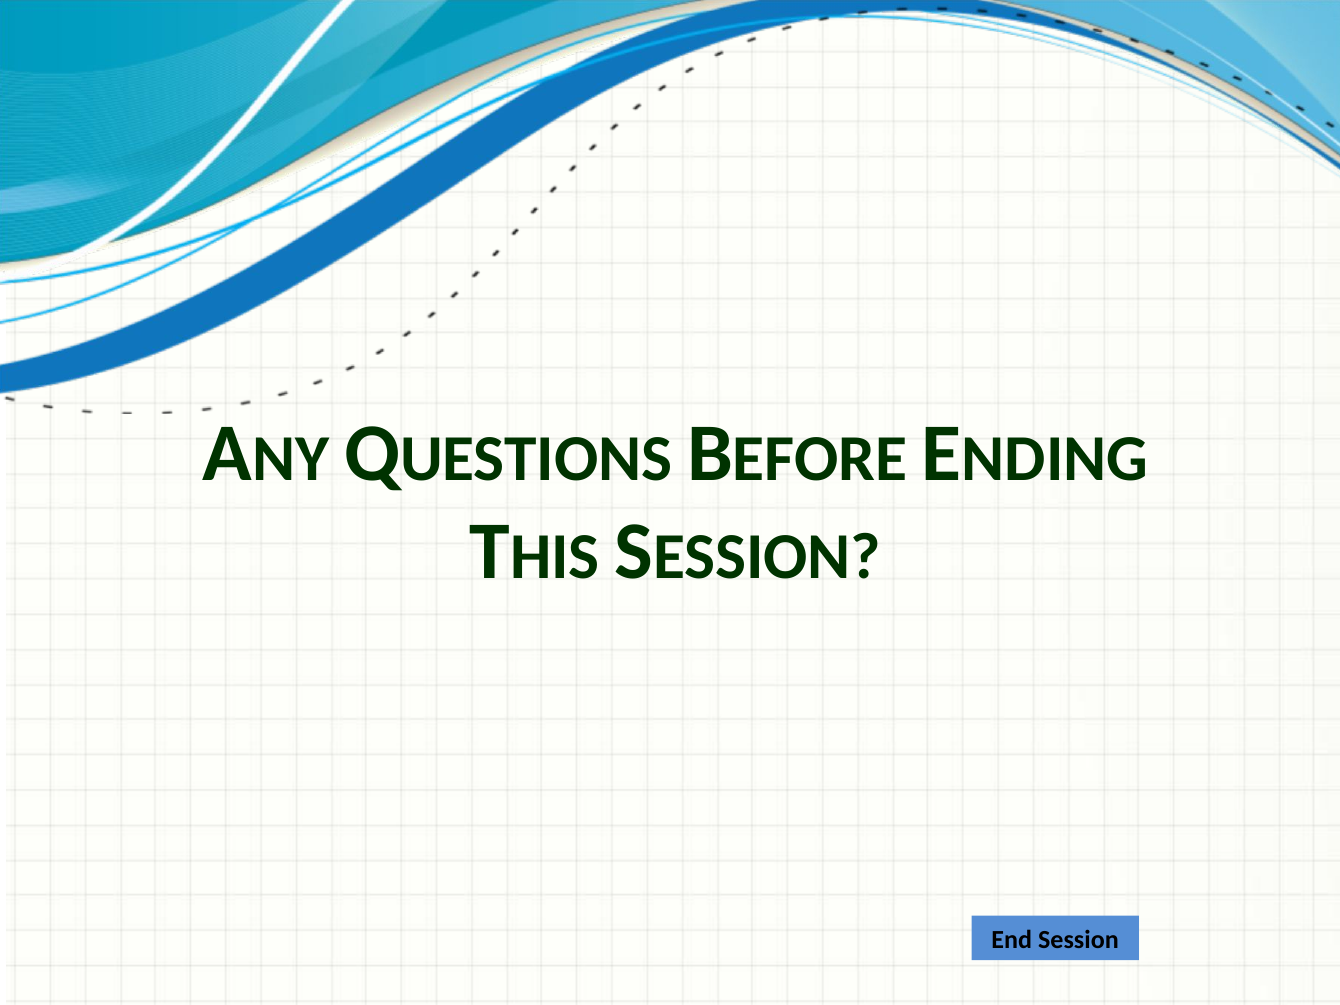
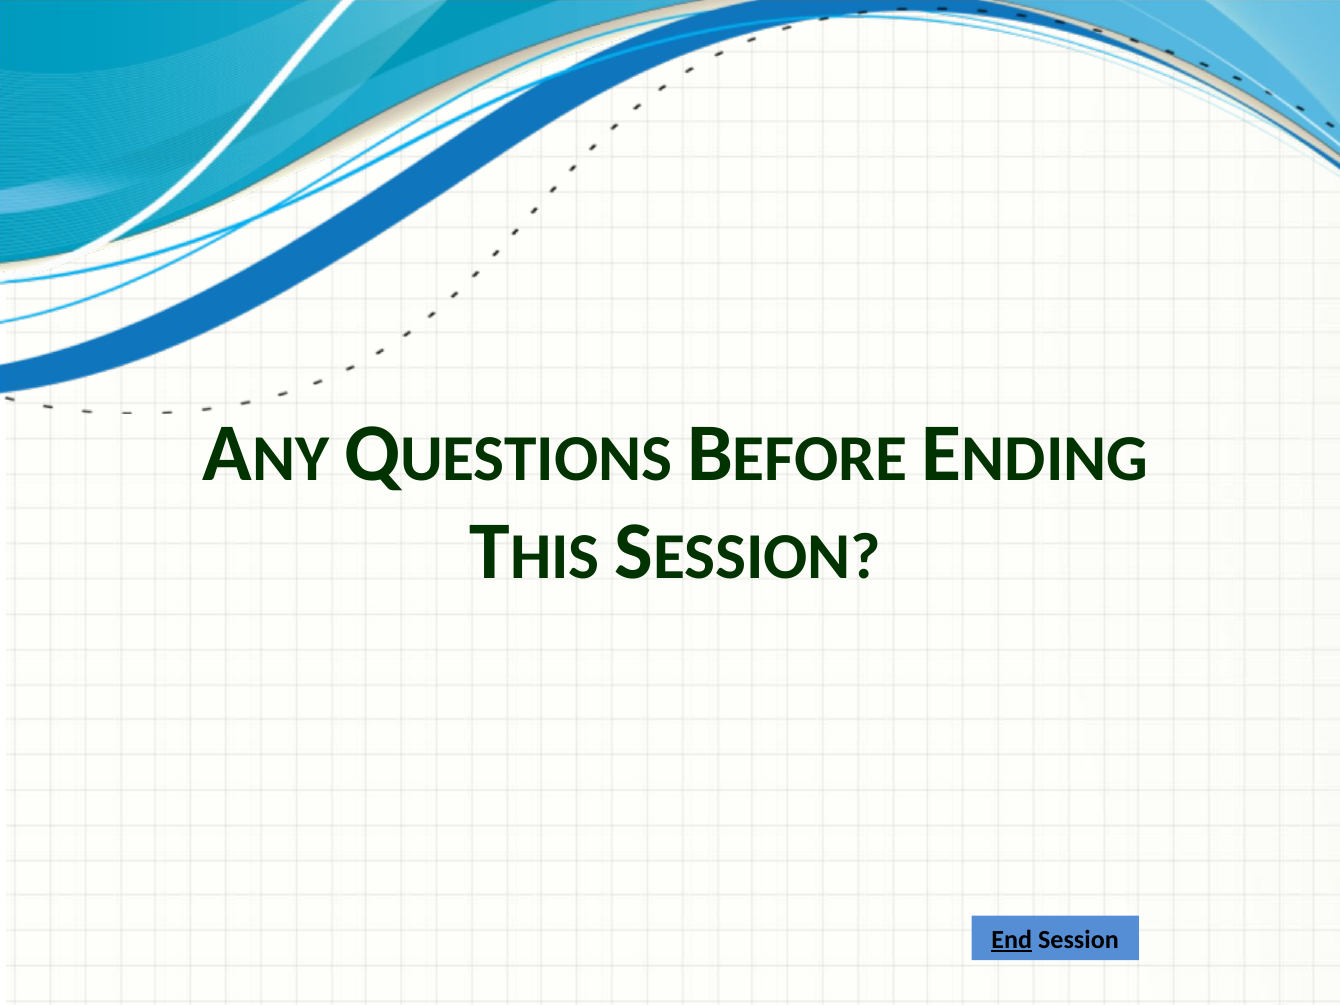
End underline: none -> present (1012, 940)
